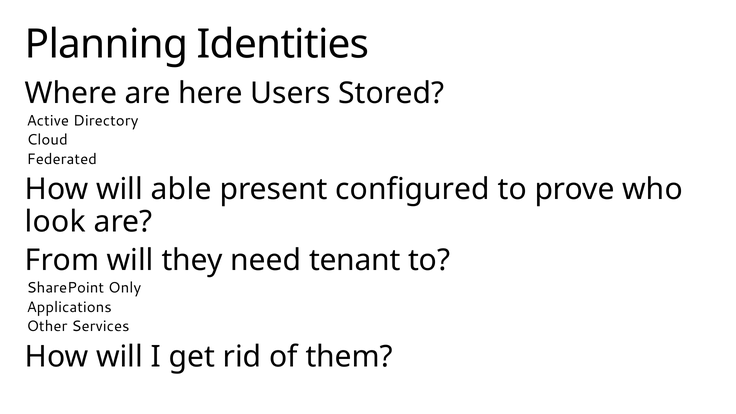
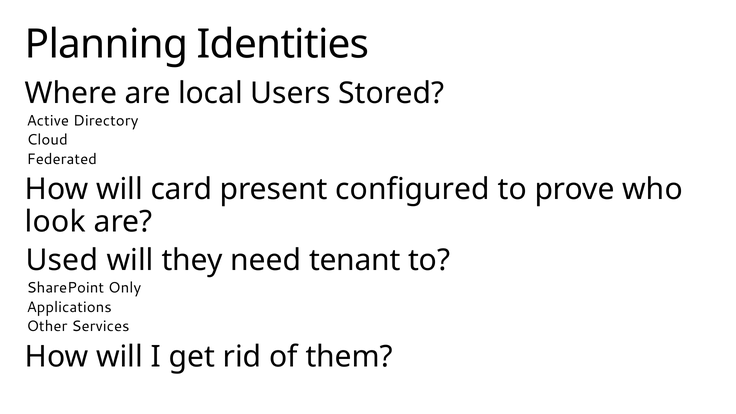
here: here -> local (211, 93)
able: able -> card (181, 189)
From: From -> Used (62, 260)
